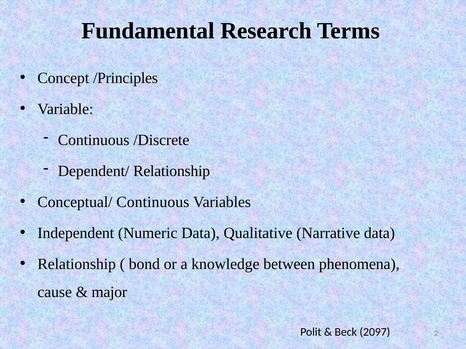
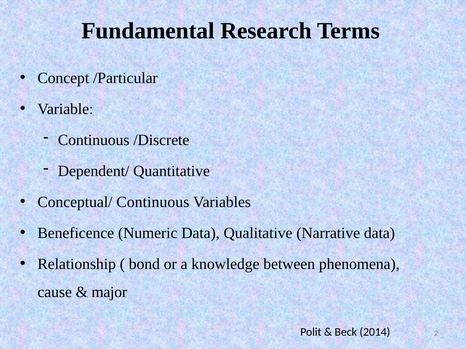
/Principles: /Principles -> /Particular (125, 78)
Dependent/ Relationship: Relationship -> Quantitative (172, 171)
Independent: Independent -> Beneficence (76, 233)
2097: 2097 -> 2014 (375, 332)
